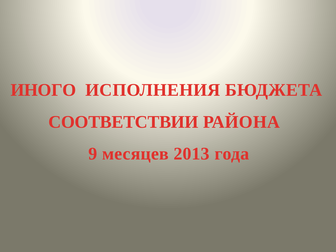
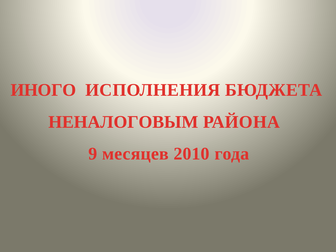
СООТВЕТСТВИИ: СООТВЕТСТВИИ -> НЕНАЛОГОВЫМ (123, 122)
2013: 2013 -> 2010 (192, 154)
